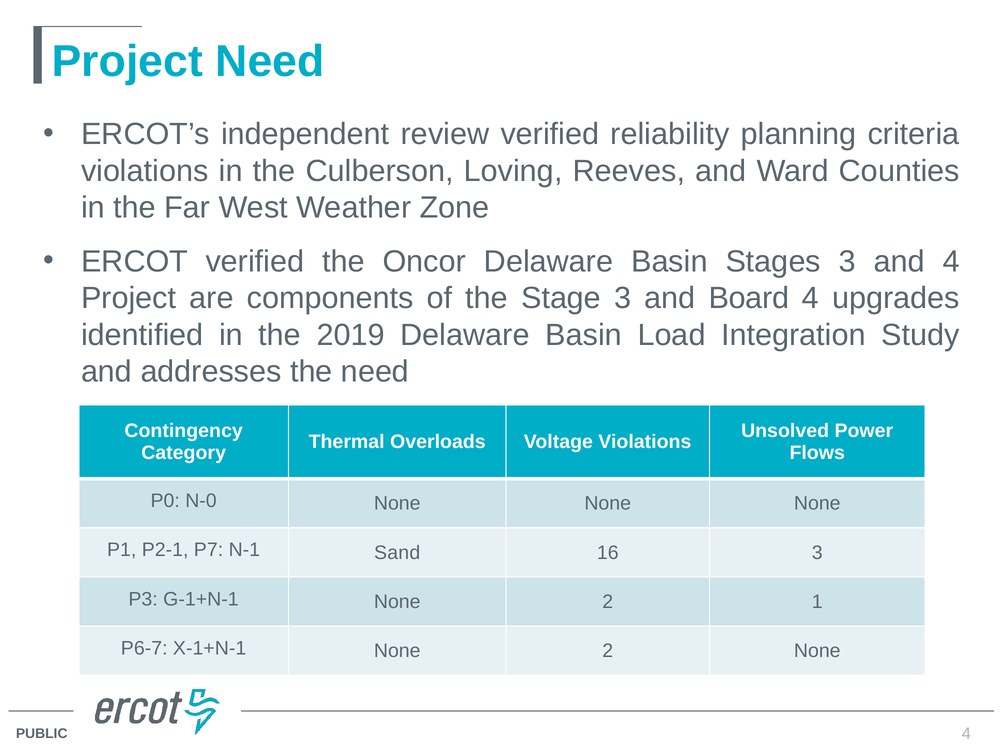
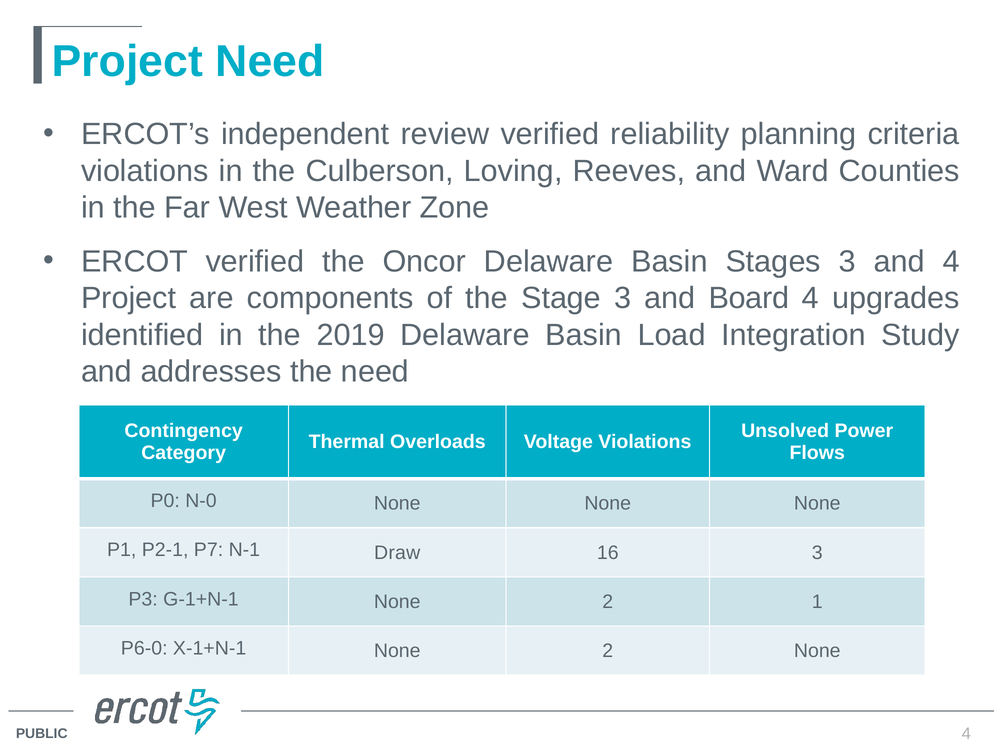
Sand: Sand -> Draw (397, 553)
P6-7: P6-7 -> P6-0 (144, 648)
